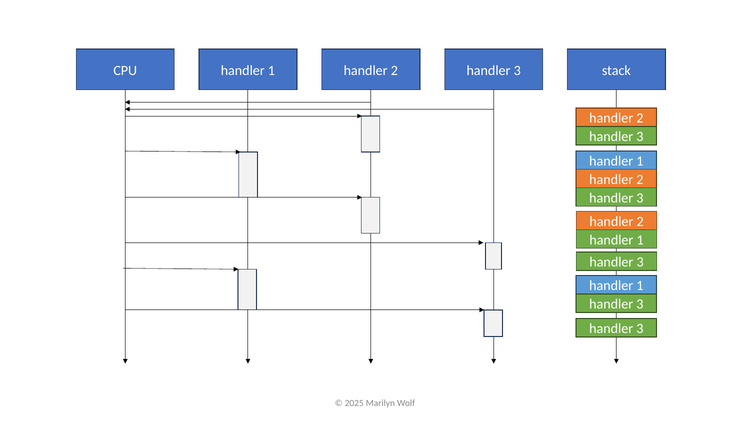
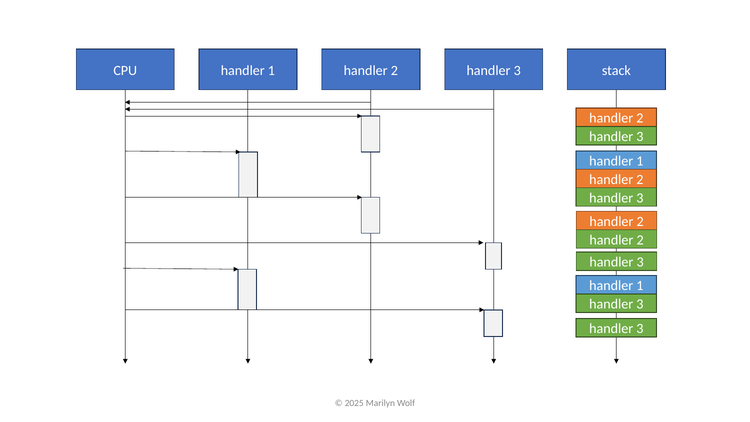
1: 1 -> 2 (640, 240)
